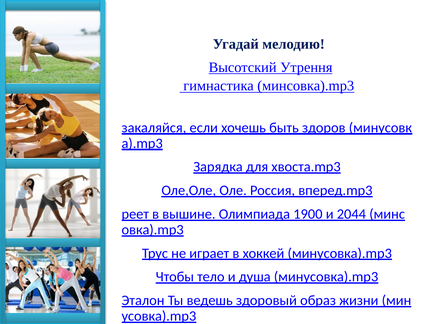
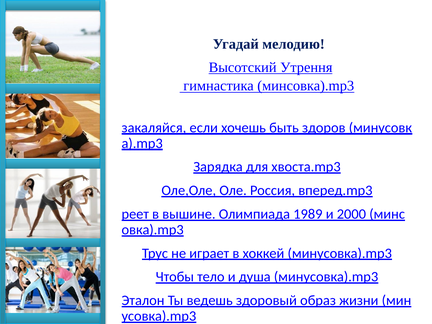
1900: 1900 -> 1989 (308, 214)
2044: 2044 -> 2000 (351, 214)
